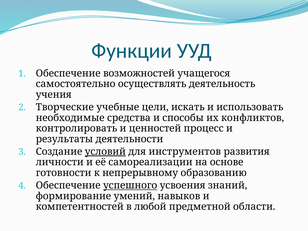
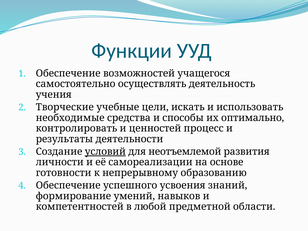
конфликтов: конфликтов -> оптимально (253, 118)
инструментов: инструментов -> неотъемлемой (185, 152)
успешного underline: present -> none (130, 185)
